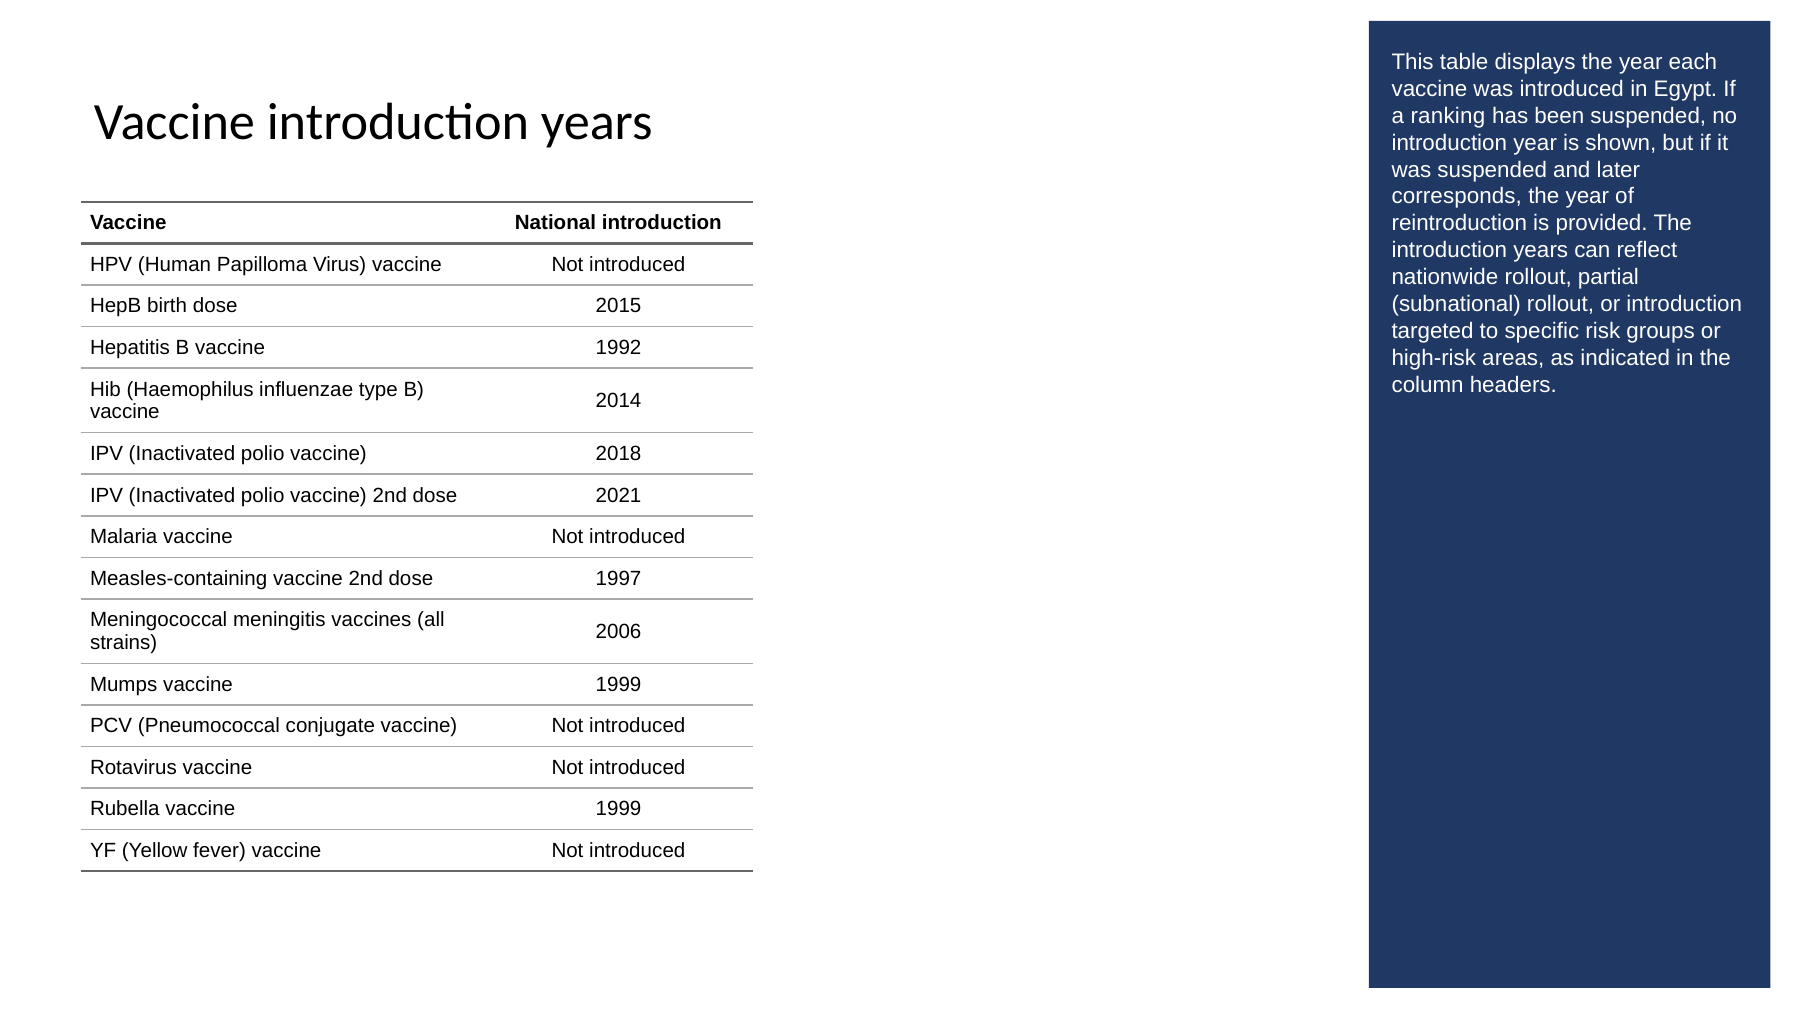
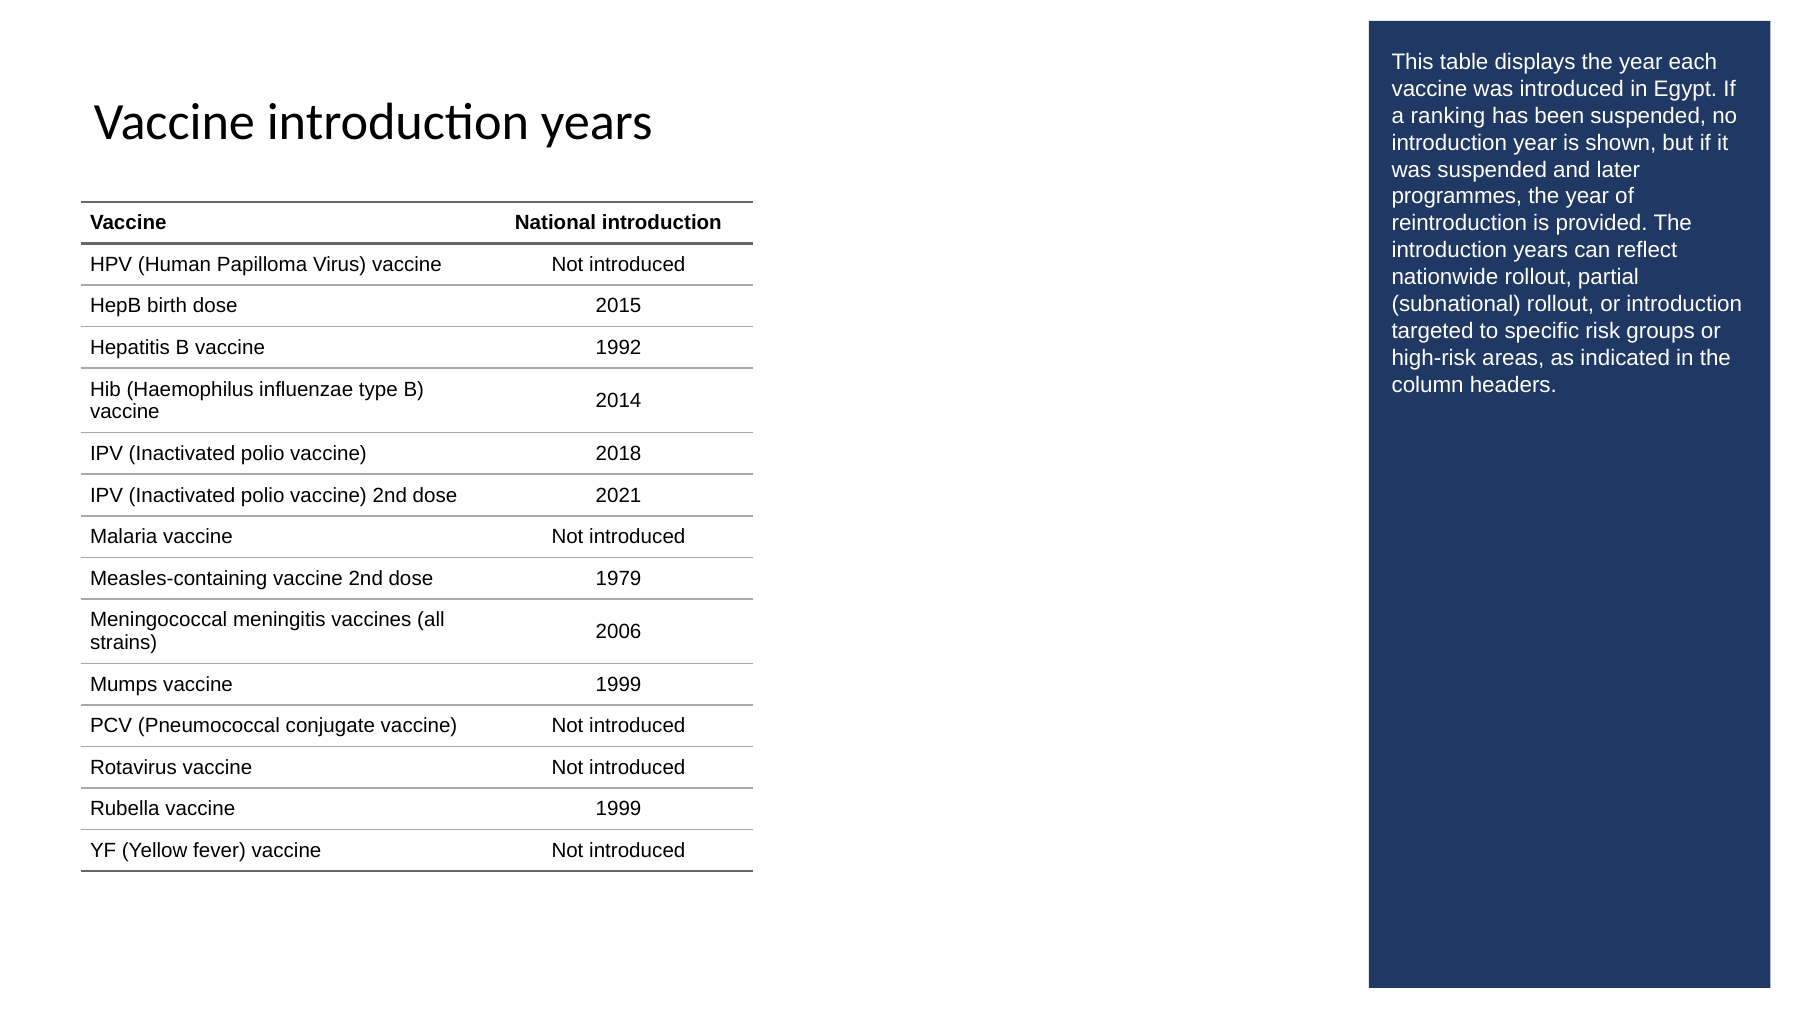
corresponds: corresponds -> programmes (1457, 196)
1997: 1997 -> 1979 (619, 578)
